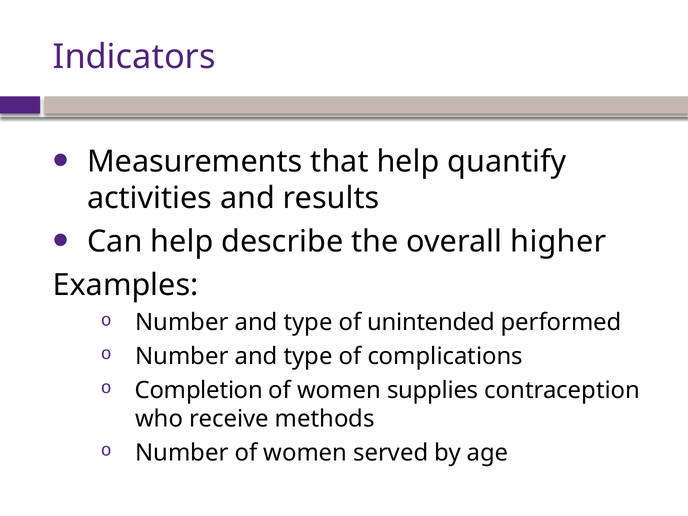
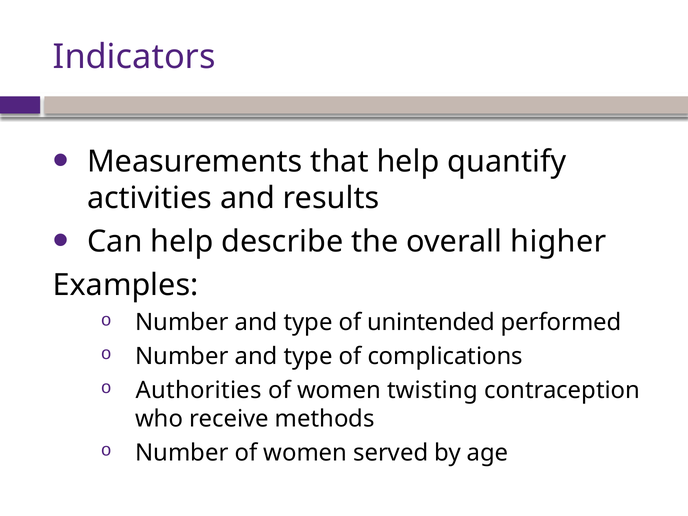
Completion: Completion -> Authorities (199, 390)
supplies: supplies -> twisting (433, 390)
